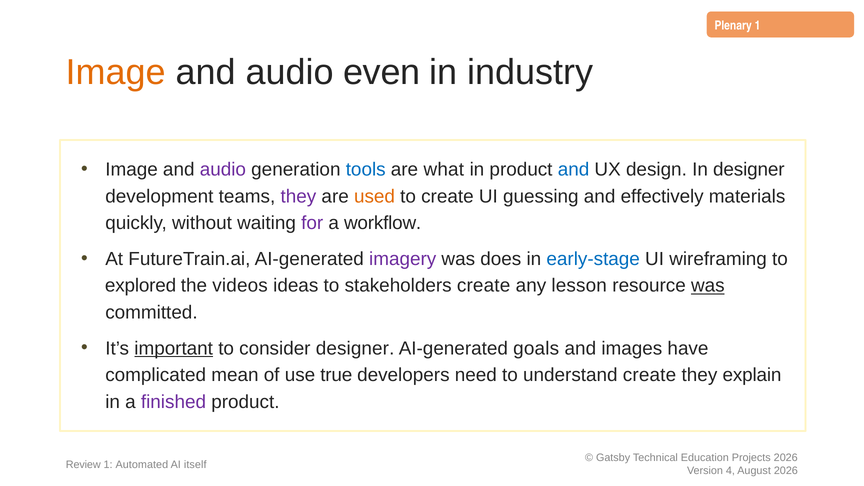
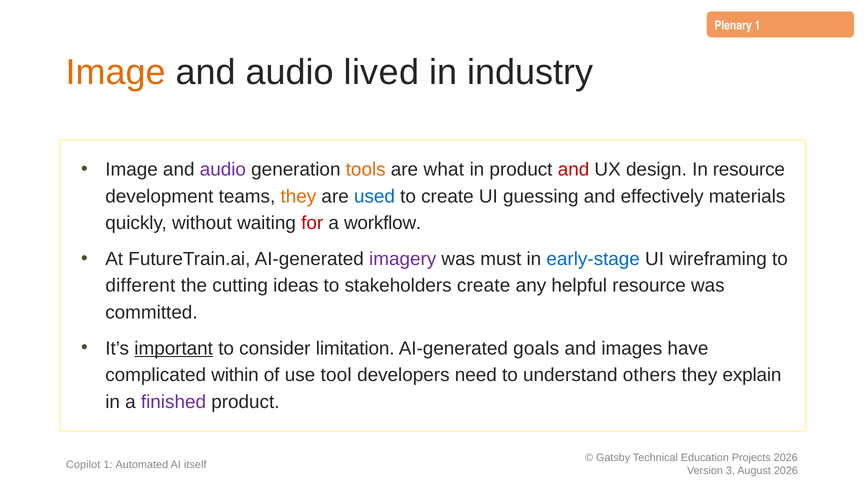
even: even -> lived (381, 73)
tools colour: blue -> orange (366, 170)
and colour: blue -> red (574, 170)
In designer: designer -> resource (749, 170)
they colour: purple -> orange (298, 196)
used colour: orange -> blue (375, 196)
for colour: purple -> red (312, 223)
does: does -> must (501, 259)
explored: explored -> different (140, 286)
videos: videos -> cutting (240, 286)
lesson: lesson -> helpful (579, 286)
was underline: present -> none (708, 286)
consider designer: designer -> limitation (355, 348)
mean: mean -> within (235, 375)
true: true -> tool (336, 375)
understand create: create -> others (649, 375)
Review: Review -> Copilot (83, 465)
4: 4 -> 3 (730, 471)
